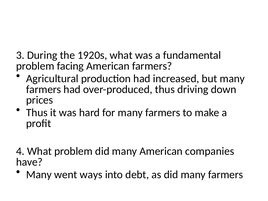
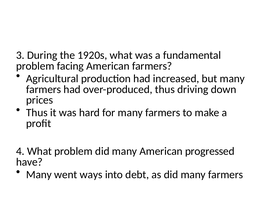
companies: companies -> progressed (210, 151)
